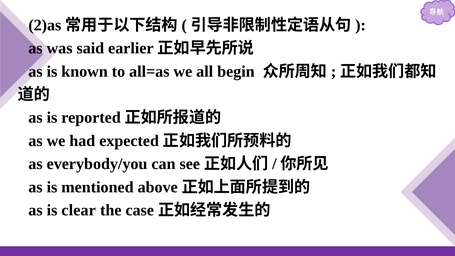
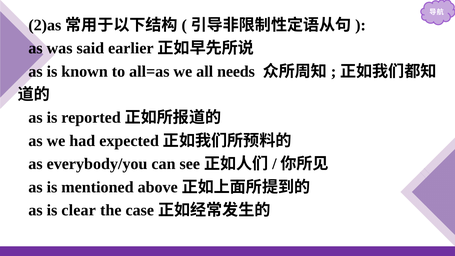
begin: begin -> needs (236, 71)
